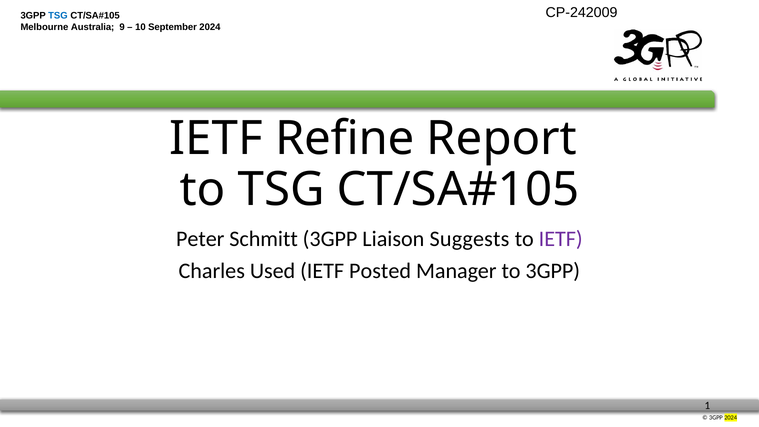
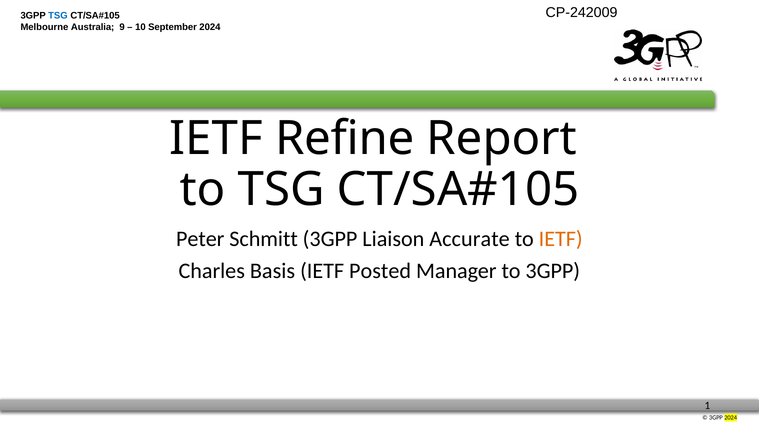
Suggests: Suggests -> Accurate (470, 239)
IETF colour: purple -> orange (561, 239)
Used: Used -> Basis (273, 271)
